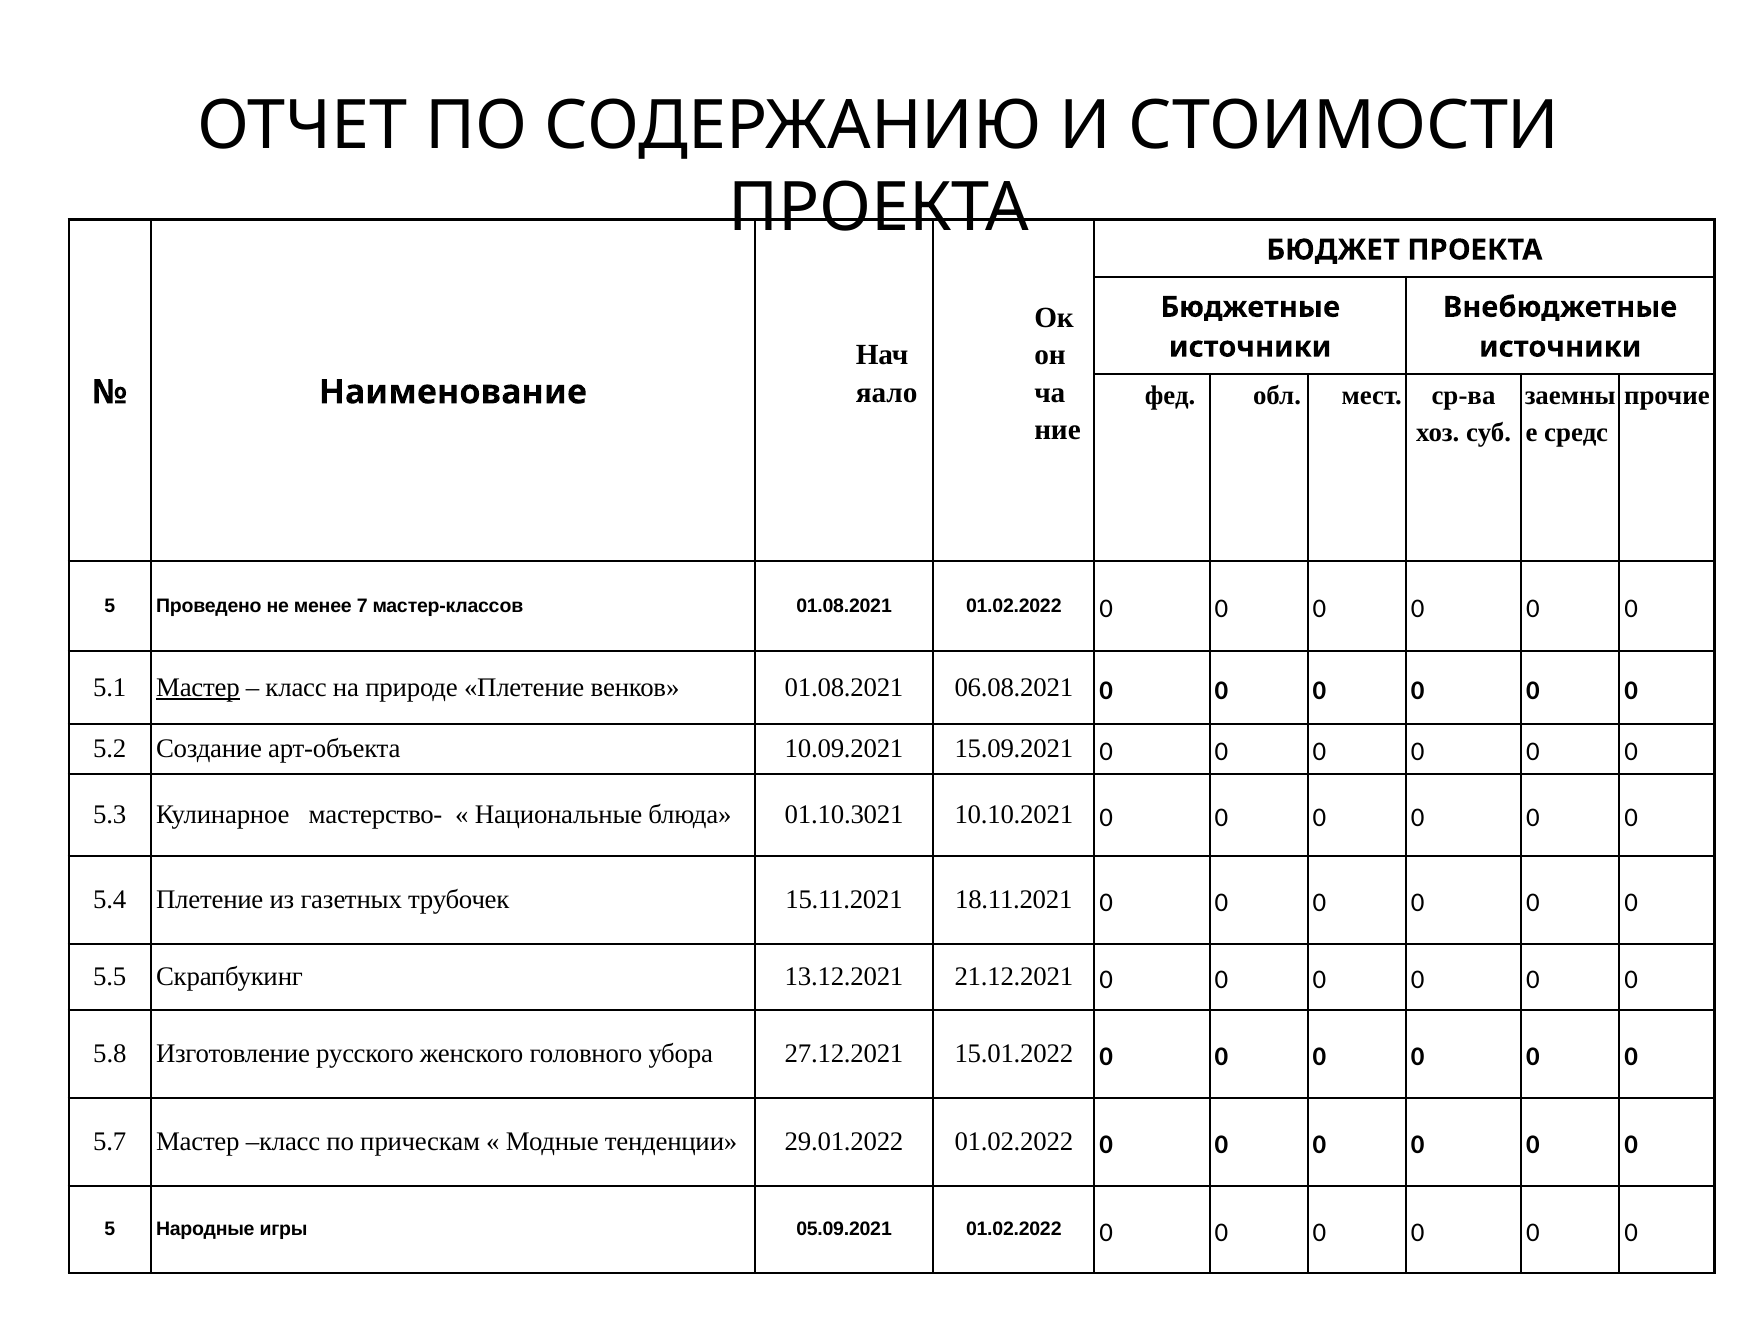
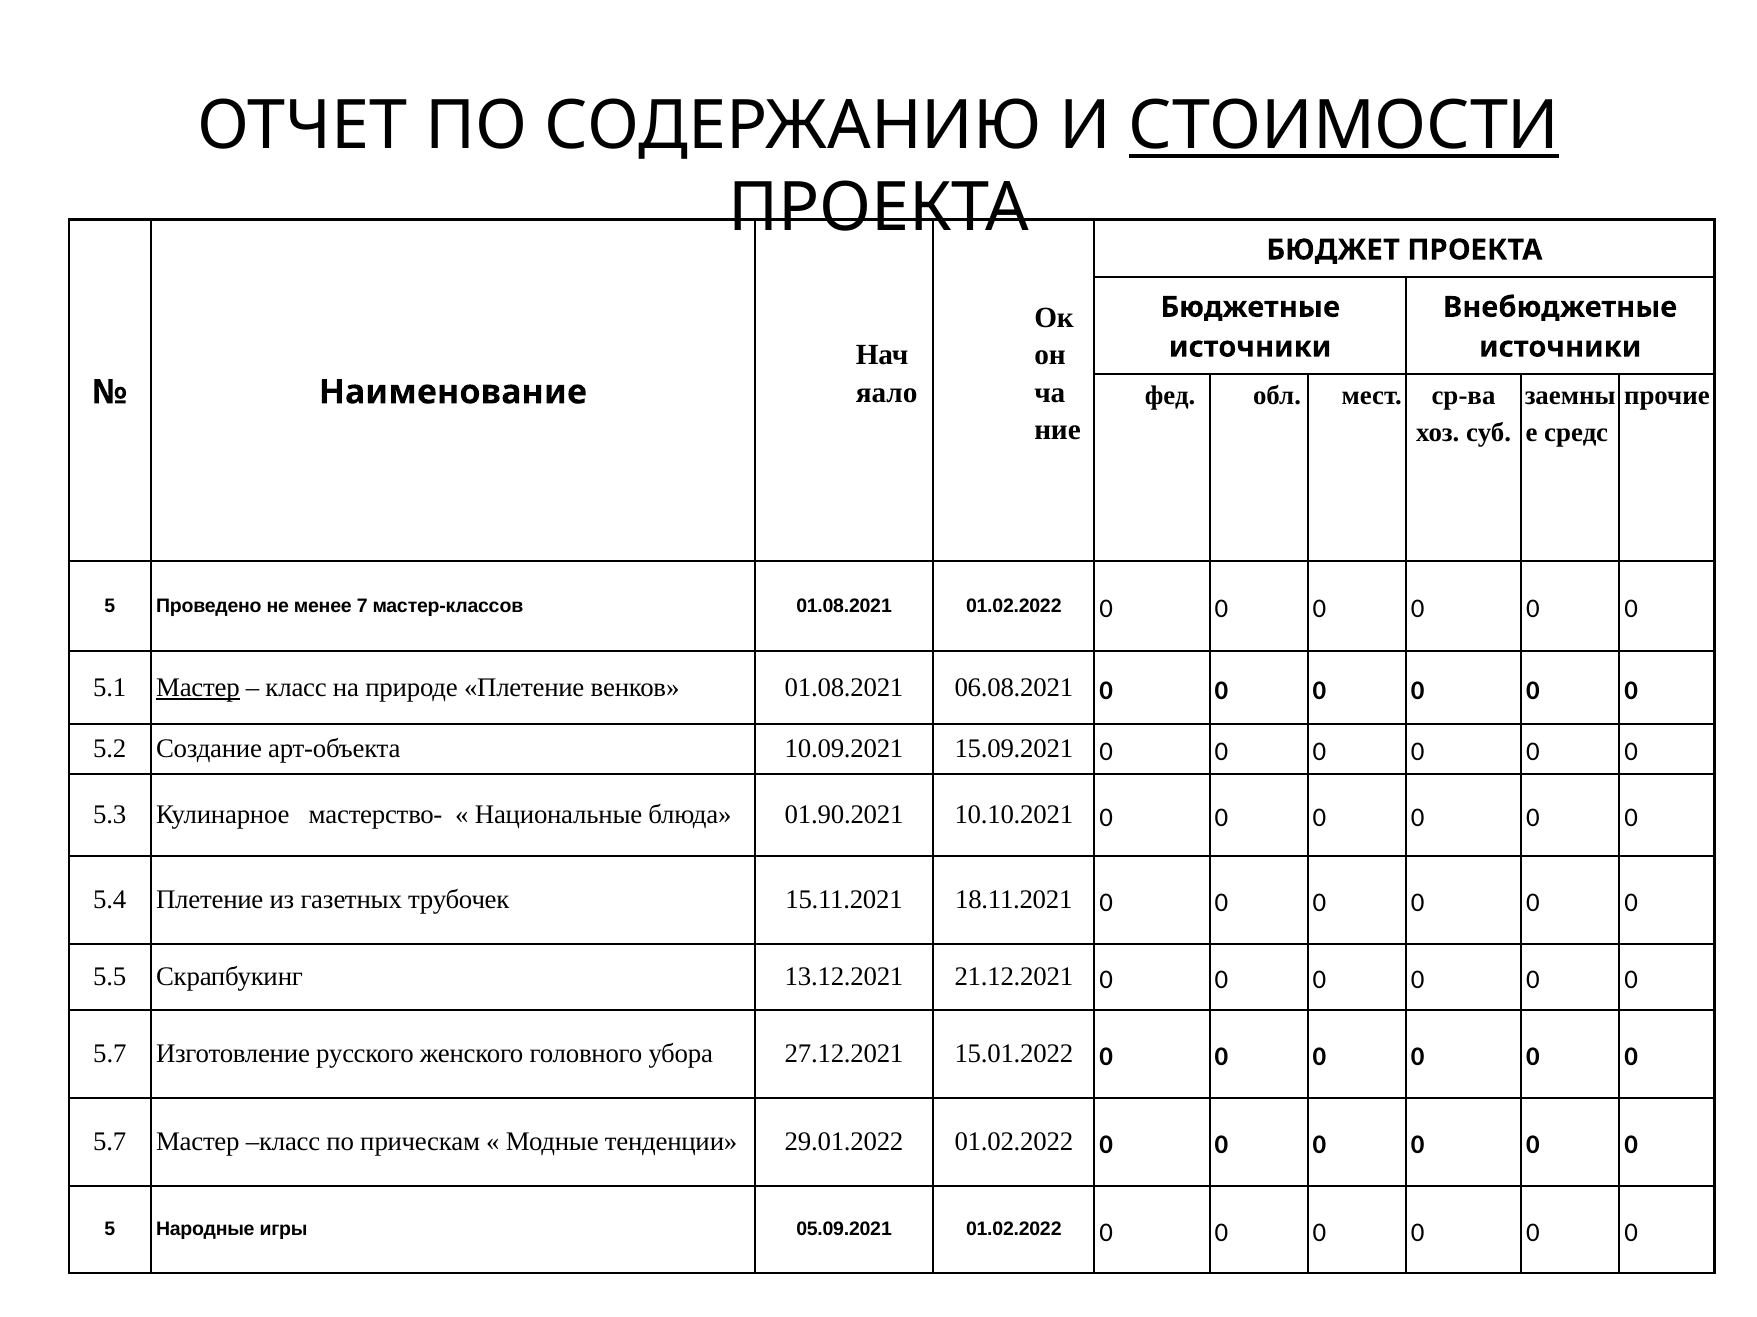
СТОИМОСТИ underline: none -> present (1344, 126)
01.10.3021: 01.10.3021 -> 01.90.2021 (844, 815)
5.8: 5.8 -> 5.7 (110, 1054)
